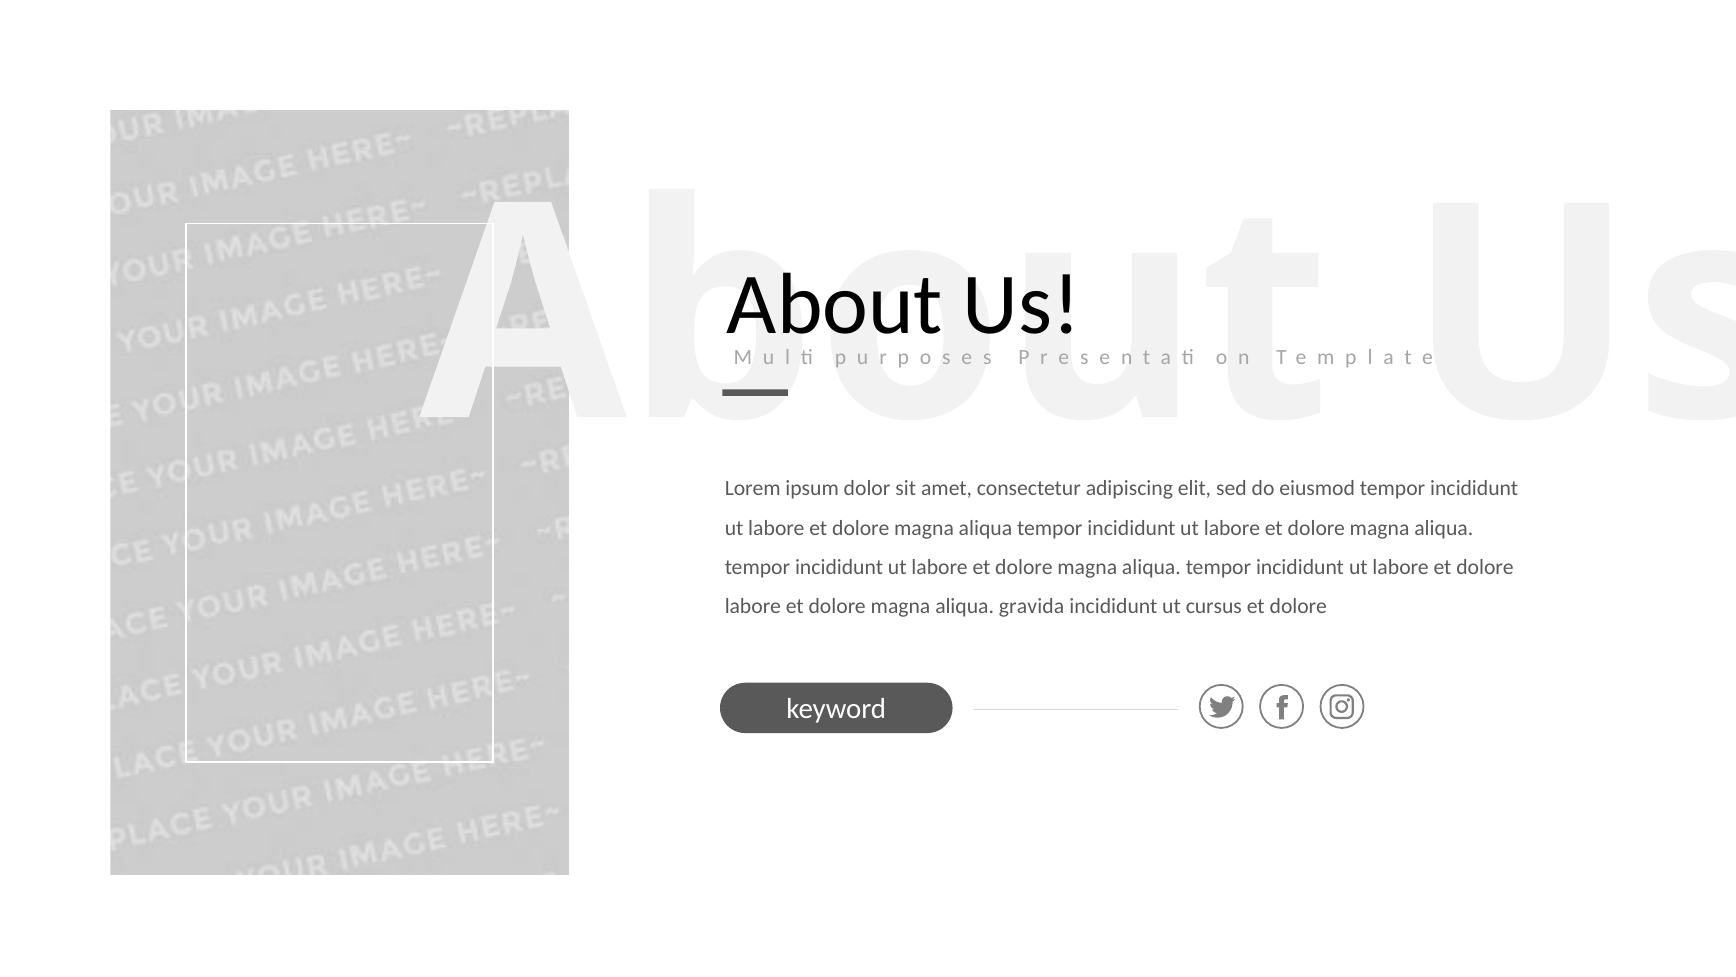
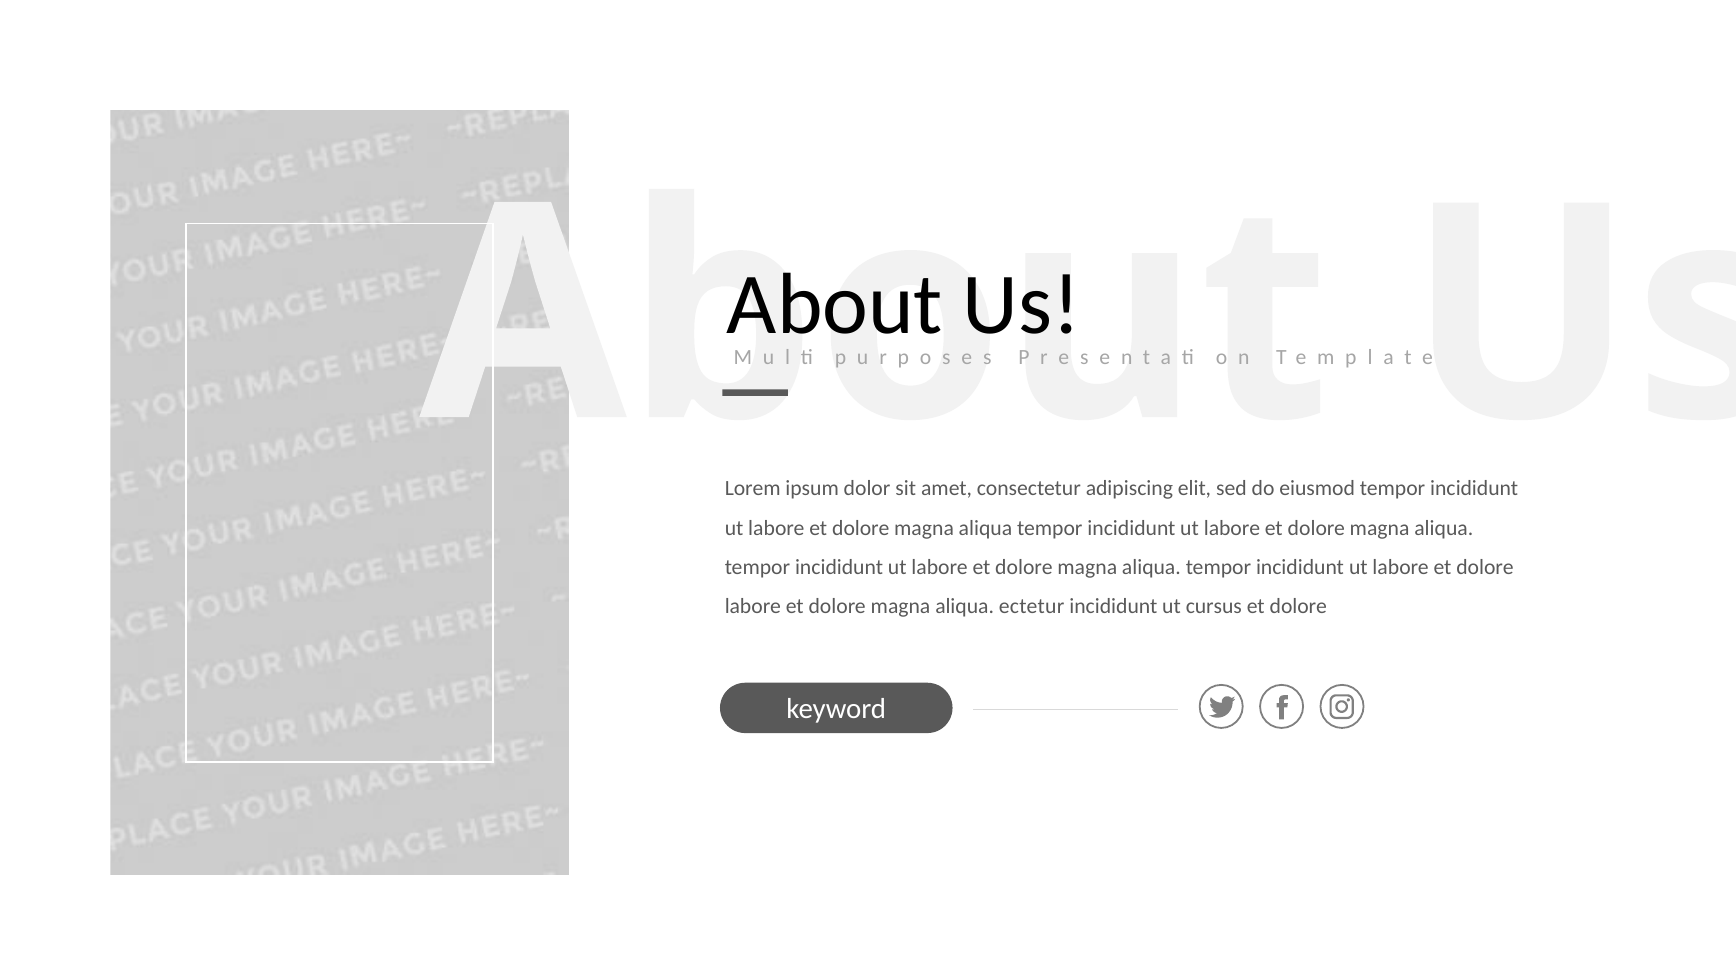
gravida: gravida -> ectetur (1032, 606)
